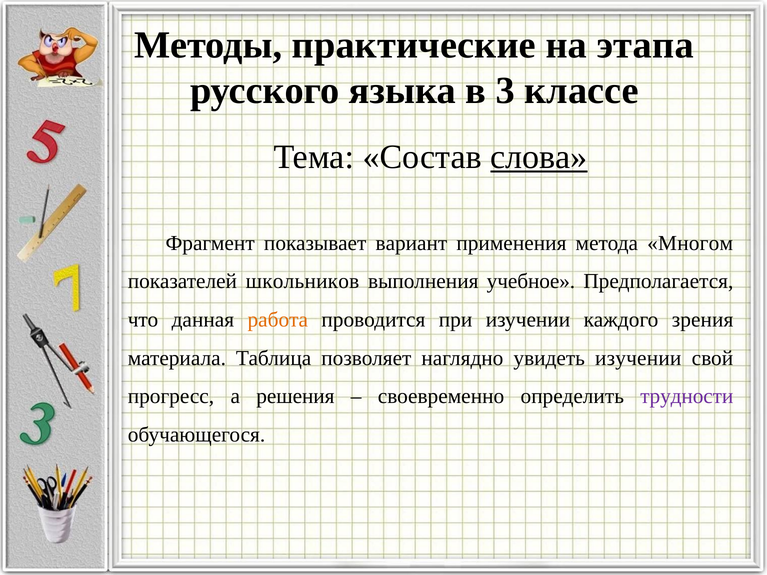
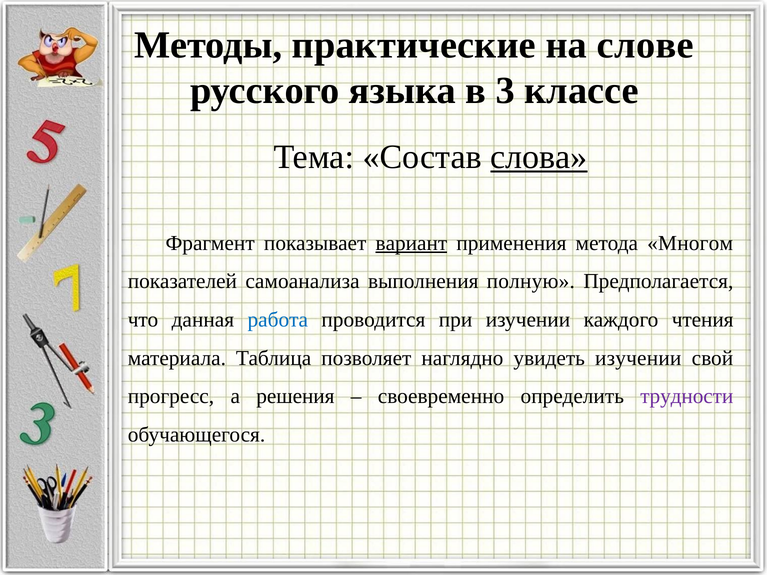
этапа: этапа -> слове (645, 45)
вариант underline: none -> present (411, 243)
школьников: школьников -> самоанализа (303, 281)
учебное: учебное -> полную (531, 281)
работа colour: orange -> blue (278, 320)
зрения: зрения -> чтения (703, 320)
